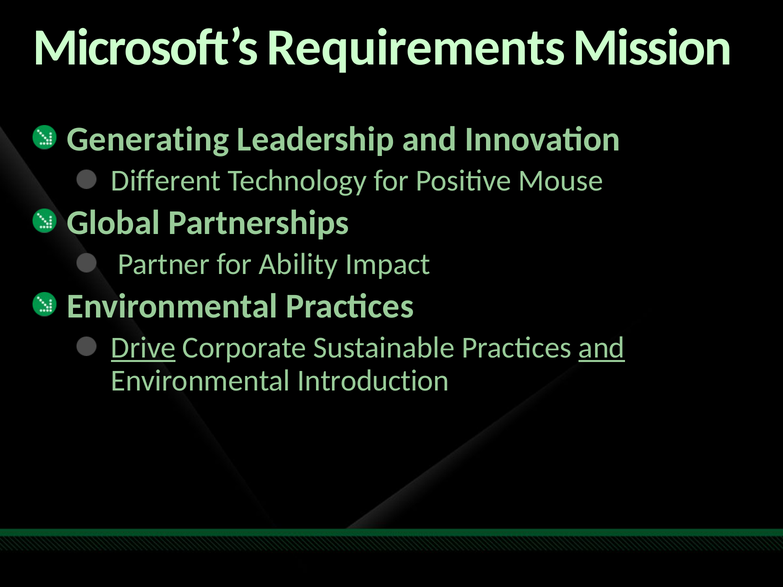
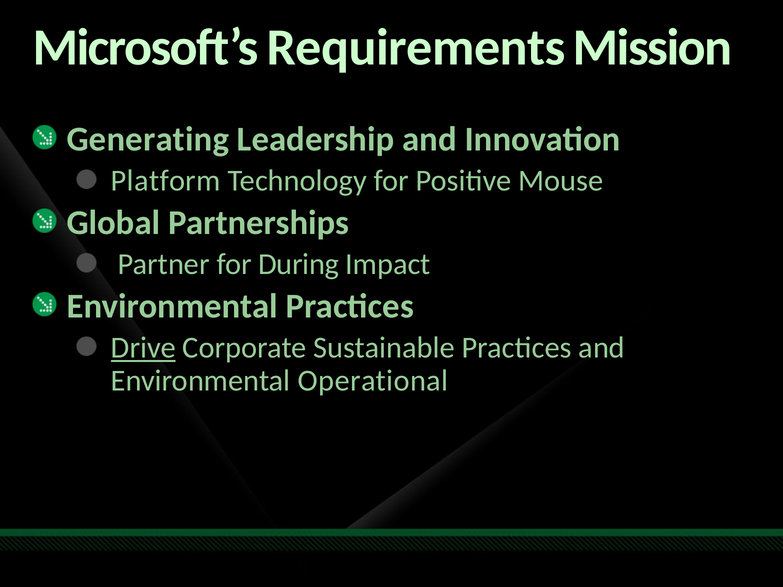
Different: Different -> Platform (166, 181)
Ability: Ability -> During (299, 264)
and underline: present -> none (602, 348)
Introduction: Introduction -> Operational (373, 381)
